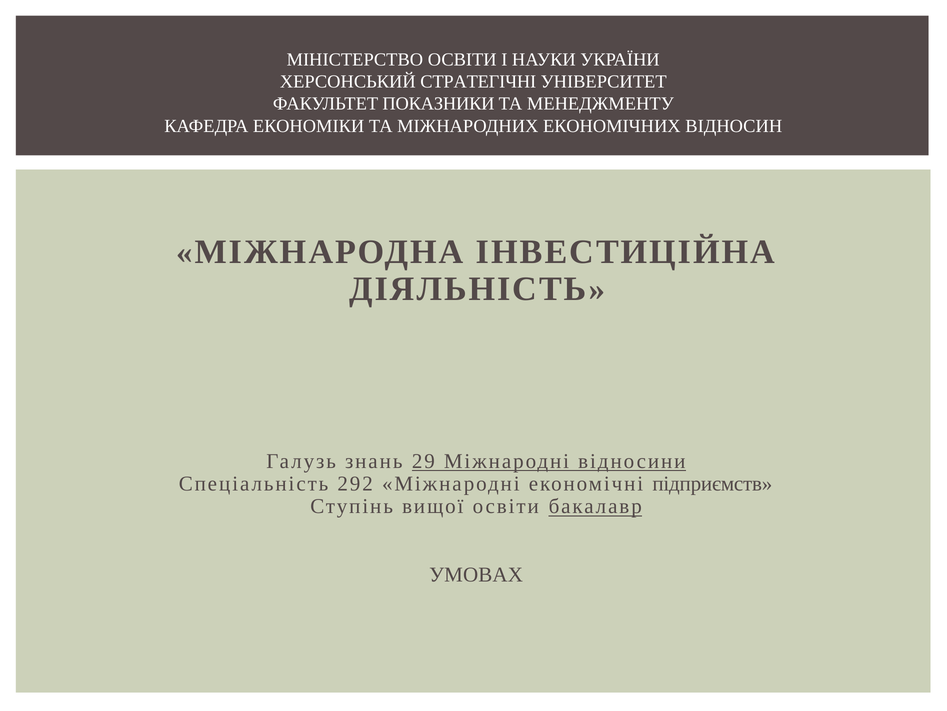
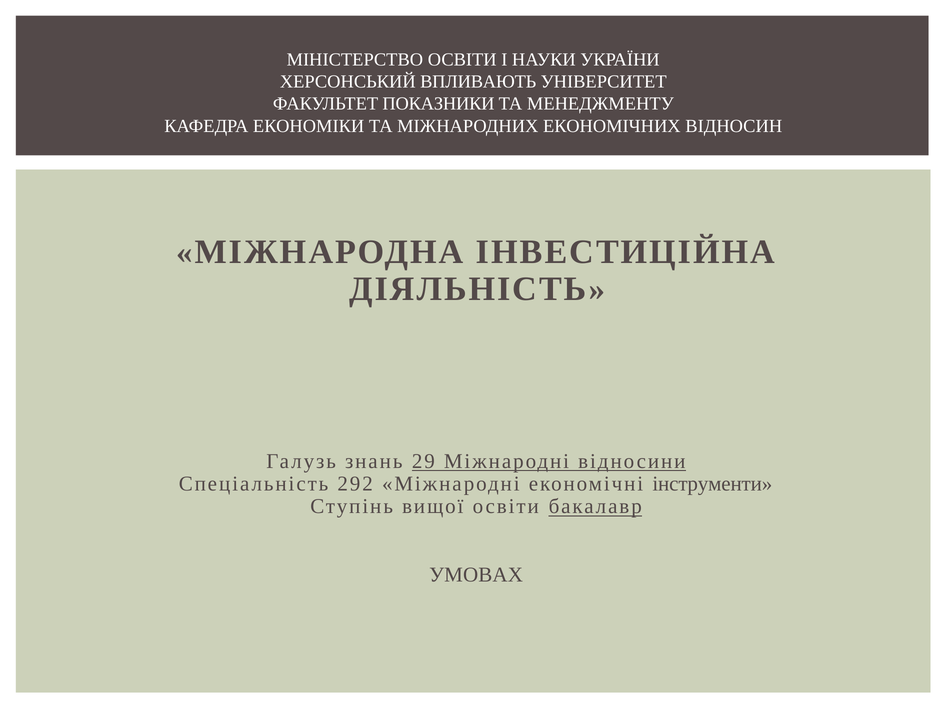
СТРАТЕГІЧНІ: СТРАТЕГІЧНІ -> ВПЛИВАЮТЬ (478, 82)
підприємств: підприємств -> інструменти (712, 483)
